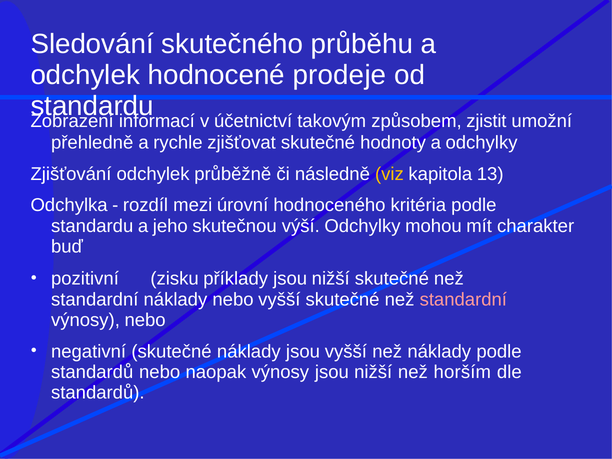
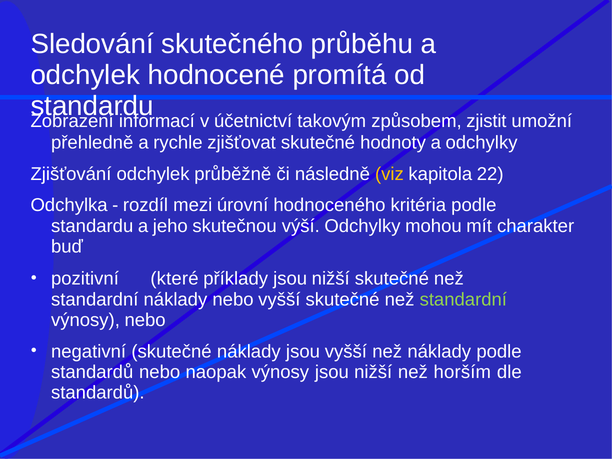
prodeje: prodeje -> promítá (340, 75)
13: 13 -> 22 (490, 174)
zisku: zisku -> které (174, 279)
standardní colour: pink -> light green (463, 299)
